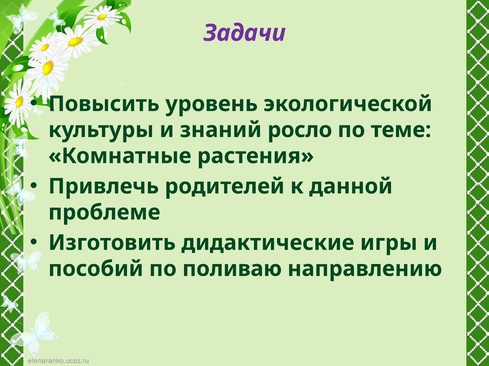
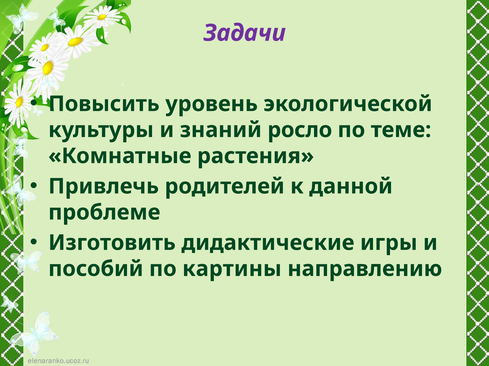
поливаю: поливаю -> картины (232, 269)
